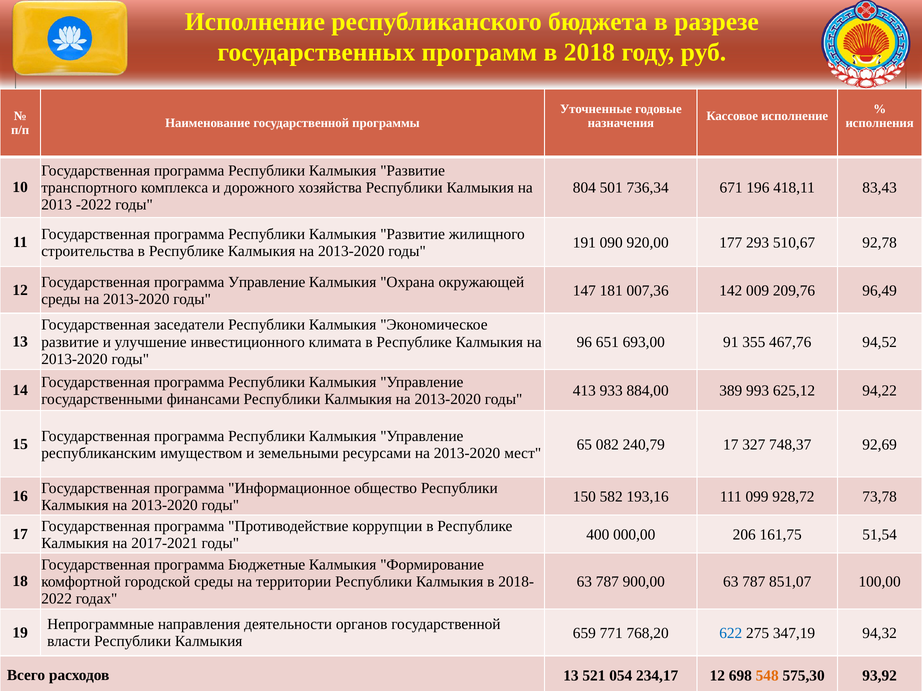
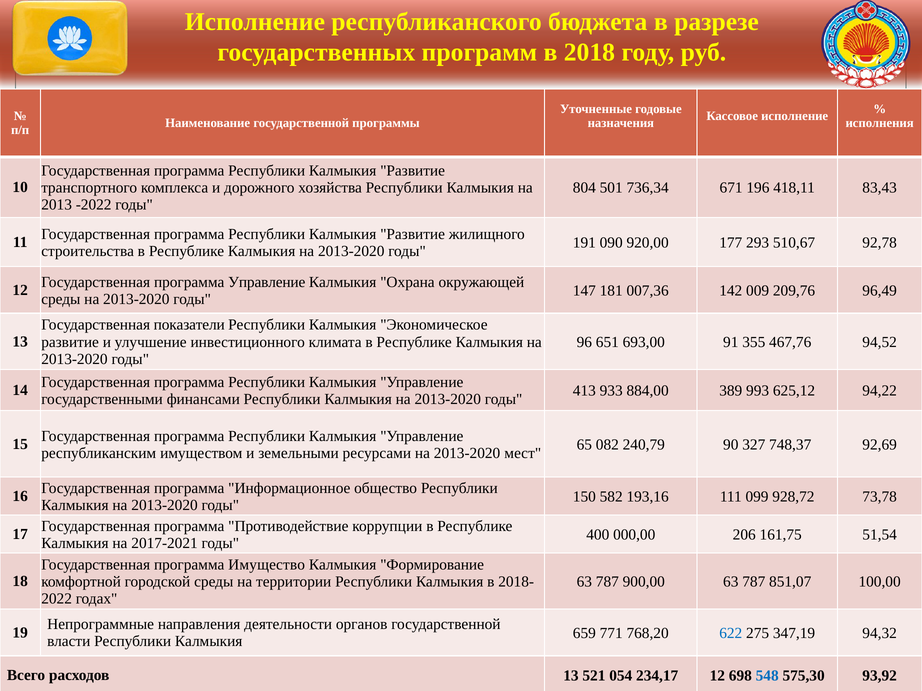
заседатели: заседатели -> показатели (189, 325)
240,79 17: 17 -> 90 (731, 445)
Бюджетные: Бюджетные -> Имущество (267, 565)
548 colour: orange -> blue (767, 676)
